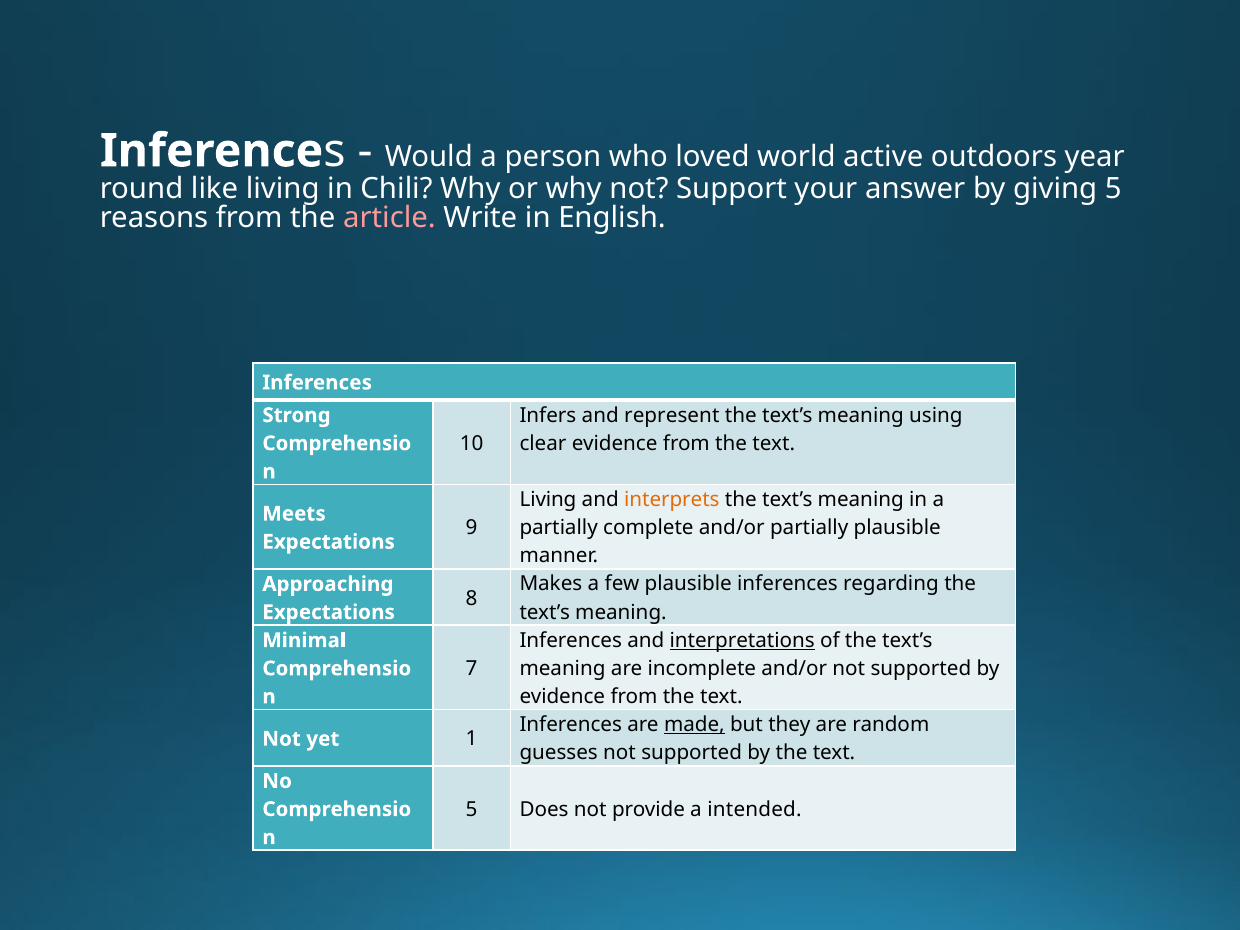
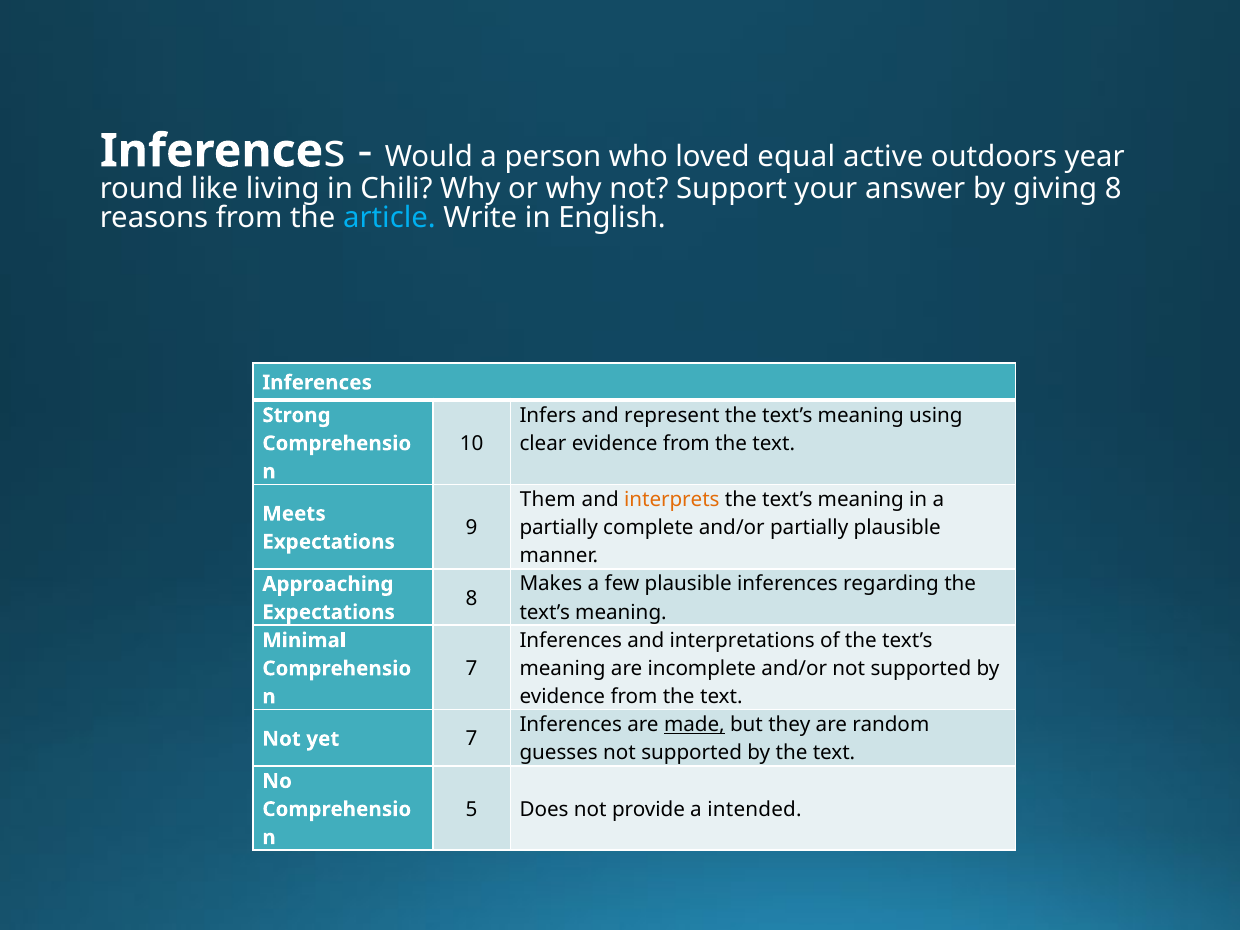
world: world -> equal (796, 157)
giving 5: 5 -> 8 (1113, 189)
article colour: pink -> light blue (389, 218)
Living: Living -> Them (548, 500)
interpretations underline: present -> none (742, 640)
yet 1: 1 -> 7 (472, 739)
